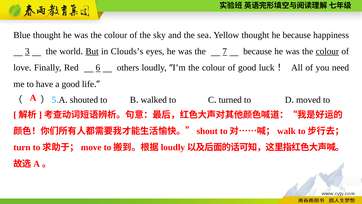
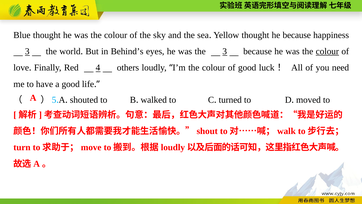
But underline: present -> none (92, 51)
Clouds’s: Clouds’s -> Behind’s (127, 51)
the 7: 7 -> 3 (225, 51)
6: 6 -> 4 (98, 68)
